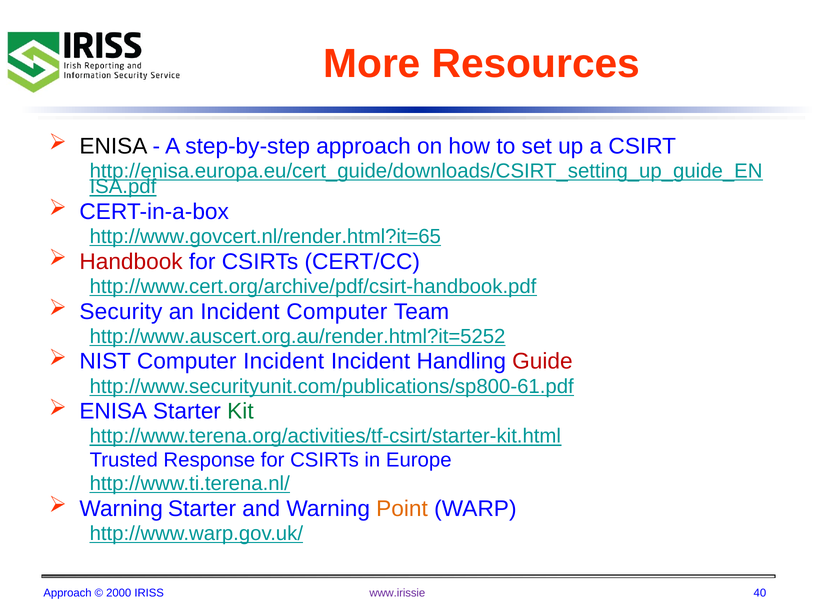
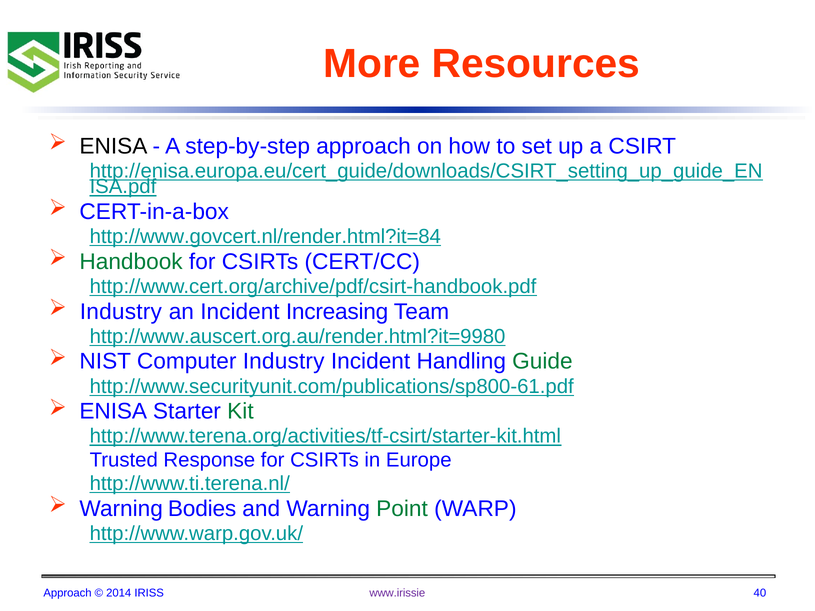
http://www.govcert.nl/render.html?it=65: http://www.govcert.nl/render.html?it=65 -> http://www.govcert.nl/render.html?it=84 (265, 237)
Handbook colour: red -> green (131, 262)
Security: Security -> Industry (121, 312)
Incident Computer: Computer -> Increasing (337, 312)
http://www.auscert.org.au/render.html?it=5252: http://www.auscert.org.au/render.html?it=5252 -> http://www.auscert.org.au/render.html?it=9980 (298, 337)
Computer Incident: Incident -> Industry (284, 362)
Guide colour: red -> green (542, 362)
Warning Starter: Starter -> Bodies (202, 509)
Point colour: orange -> green (402, 509)
2000: 2000 -> 2014 (119, 593)
